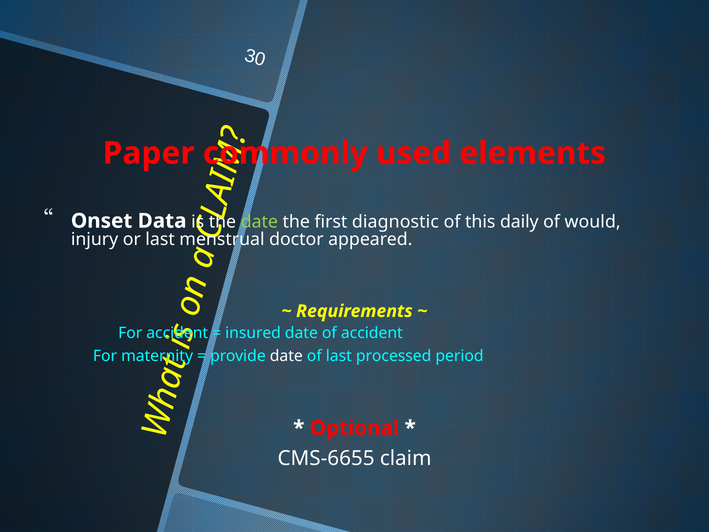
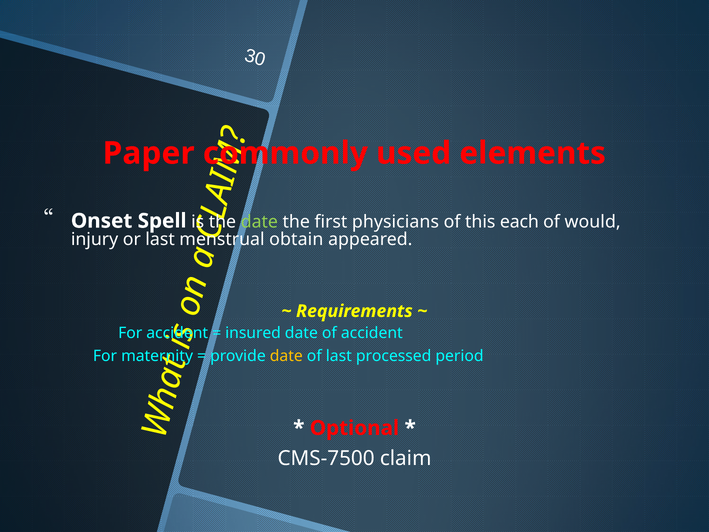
Data: Data -> Spell (162, 221)
diagnostic: diagnostic -> physicians (395, 222)
daily: daily -> each (519, 222)
doctor: doctor -> obtain (296, 239)
date colour: white -> yellow (286, 356)
CMS-6655: CMS-6655 -> CMS-7500 (326, 458)
